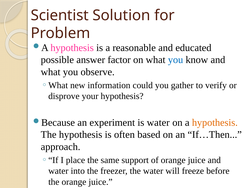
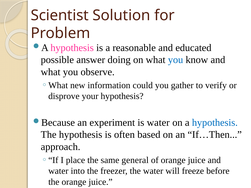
factor: factor -> doing (119, 60)
hypothesis colour: orange -> blue (215, 123)
support: support -> general (135, 160)
